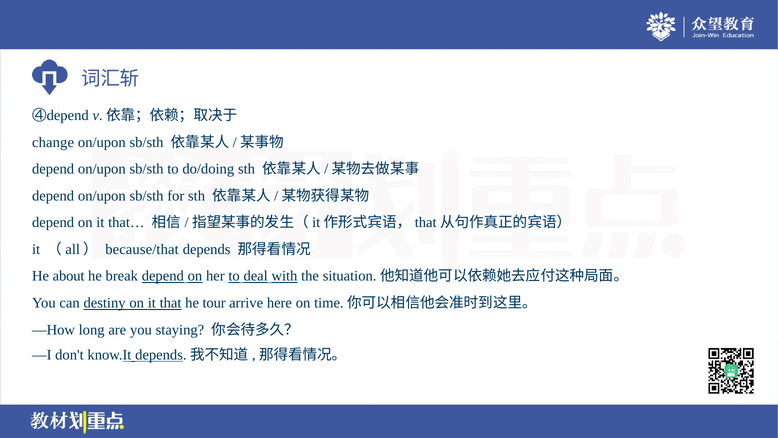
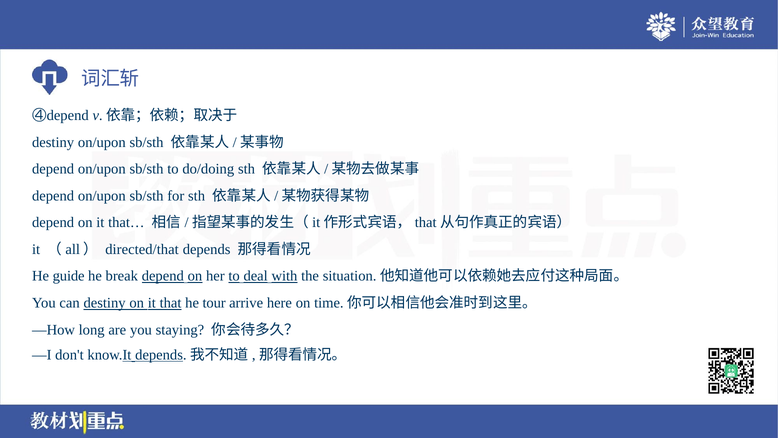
change: change -> destiny (53, 142)
because/that: because/that -> directed/that (142, 249)
about: about -> guide (69, 276)
